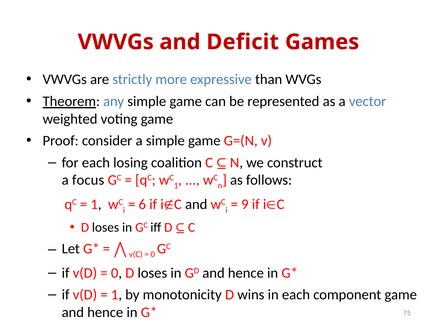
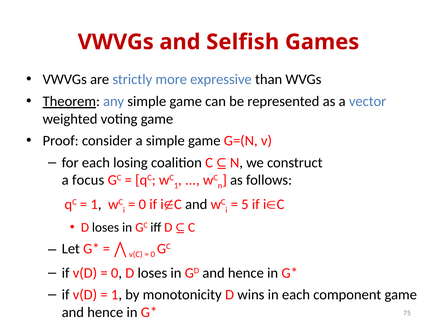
Deficit: Deficit -> Selfish (243, 42)
6: 6 -> 0 (142, 204)
9: 9 -> 5 (245, 204)
